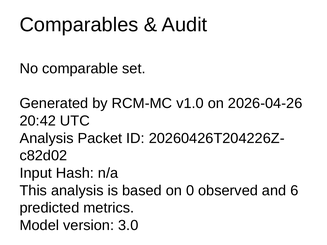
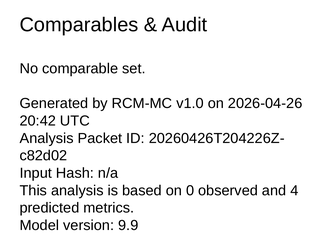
6: 6 -> 4 (294, 191)
3.0: 3.0 -> 9.9 (128, 226)
